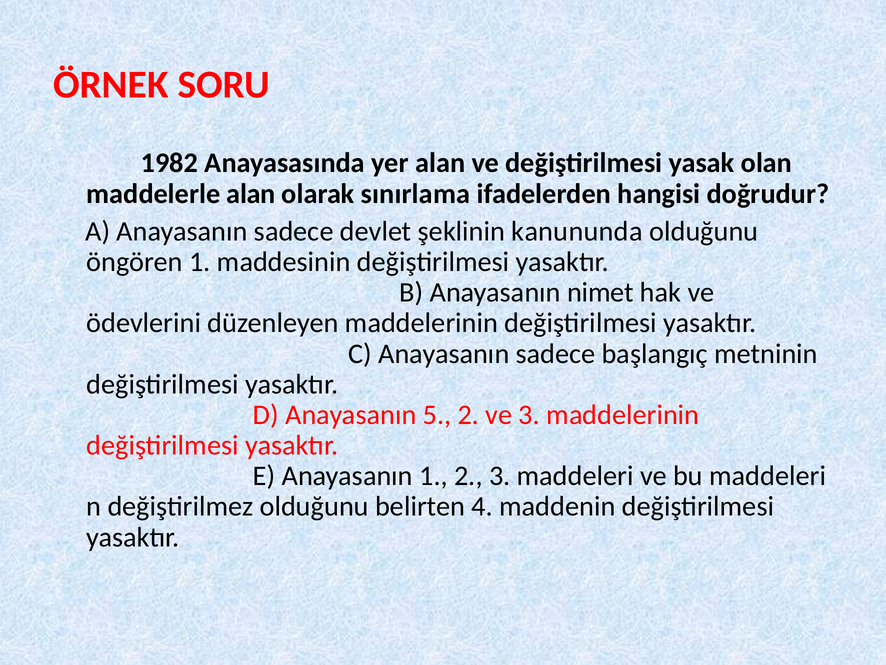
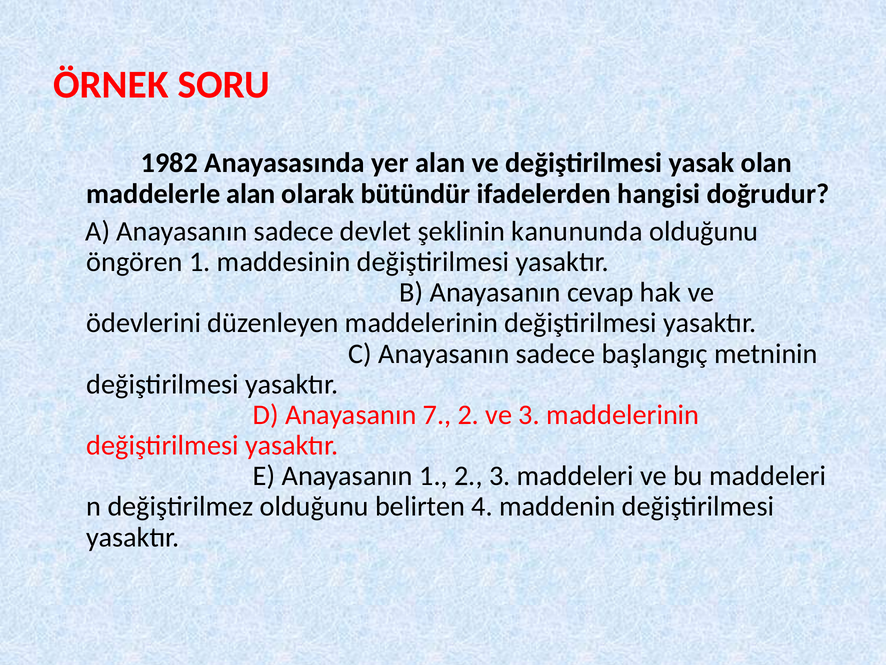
sınırlama: sınırlama -> bütündür (416, 194)
nimet: nimet -> cevap (600, 292)
5: 5 -> 7 (437, 415)
